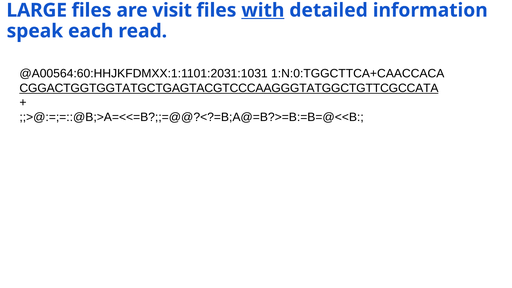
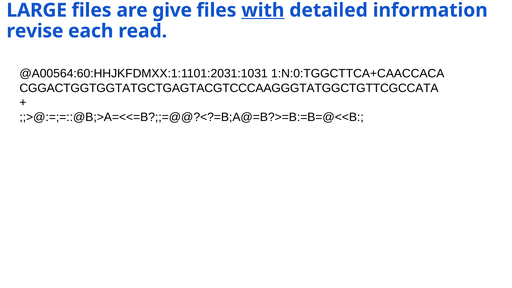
visit: visit -> give (172, 10)
speak: speak -> revise (35, 31)
CGGACTGGTGGTATGCTGAGTACGTCCCAAGGGTATGGCTGTTCGCCATA underline: present -> none (229, 88)
